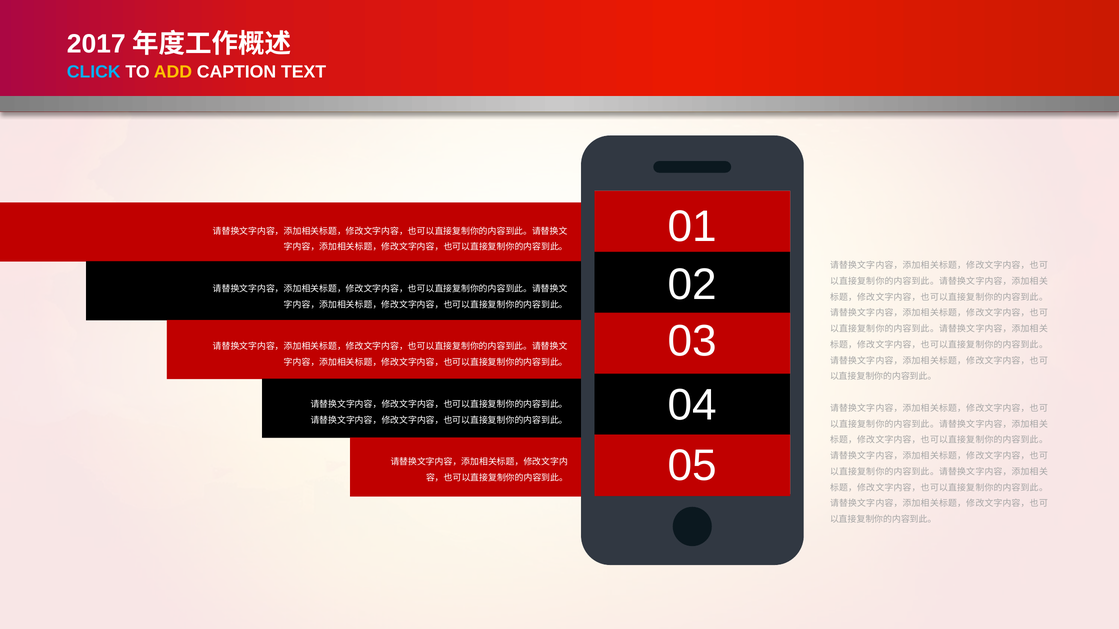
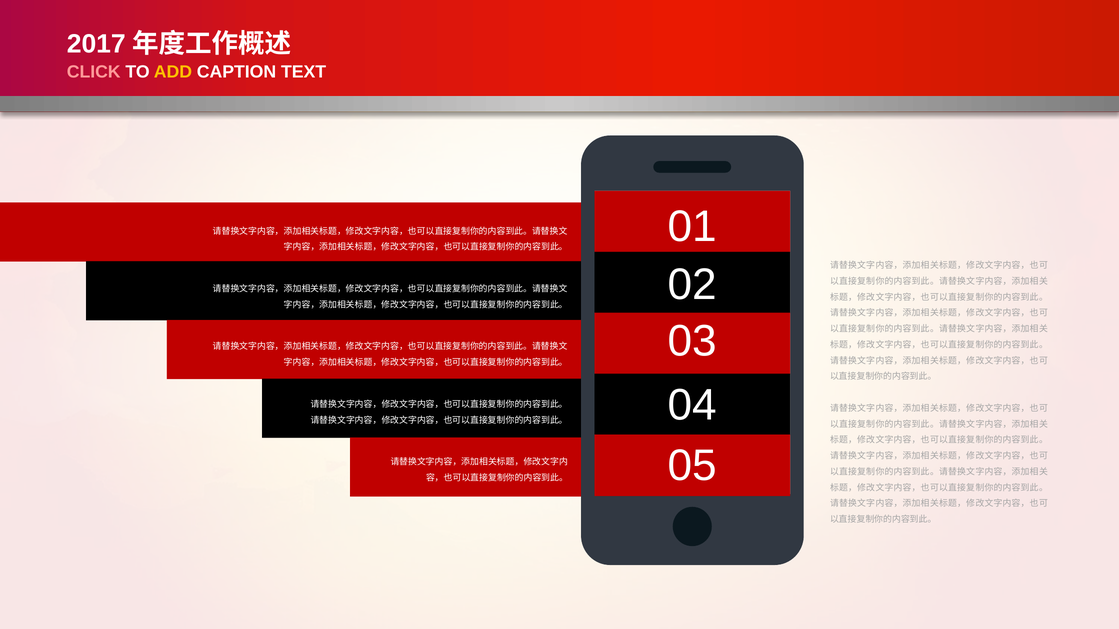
CLICK colour: light blue -> pink (94, 72)
